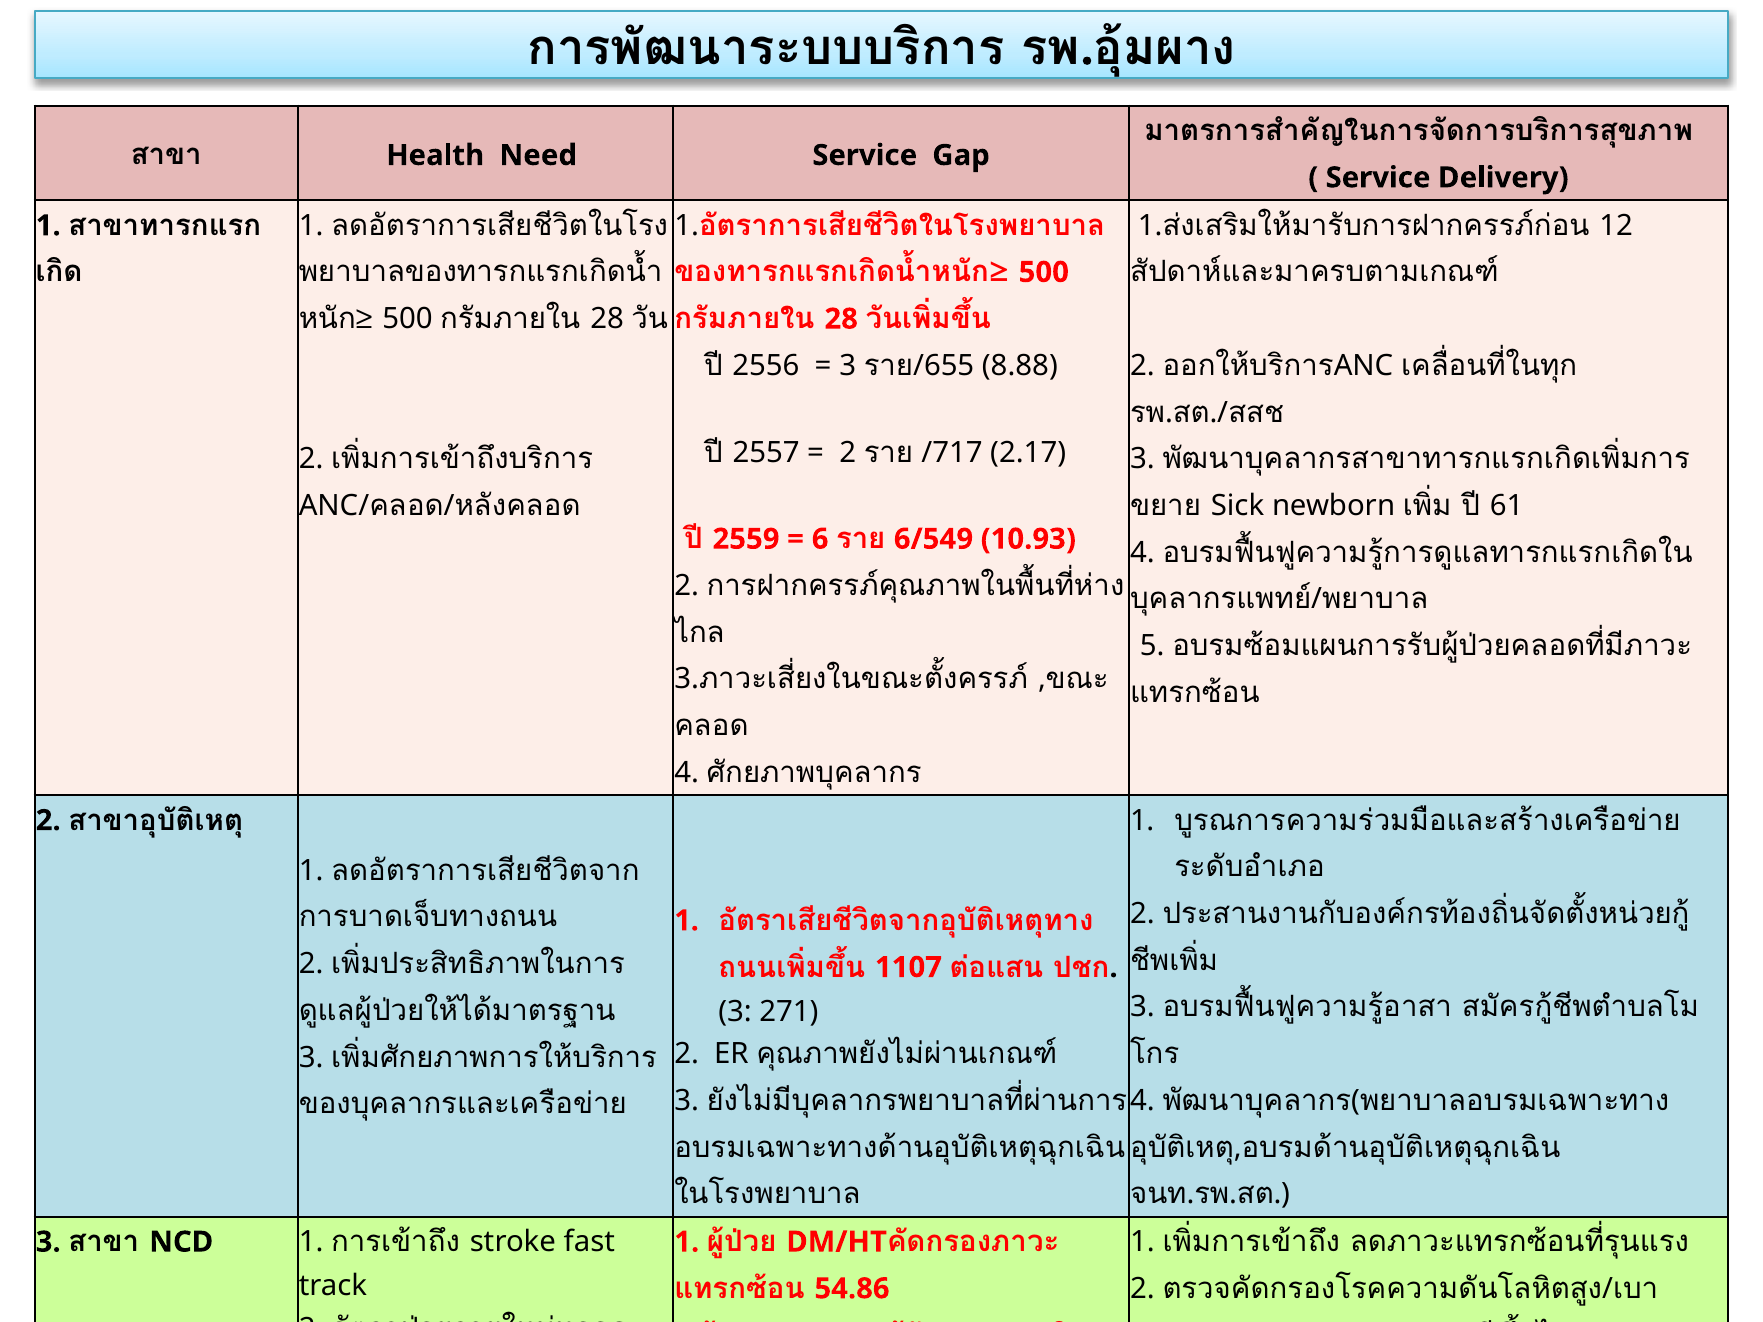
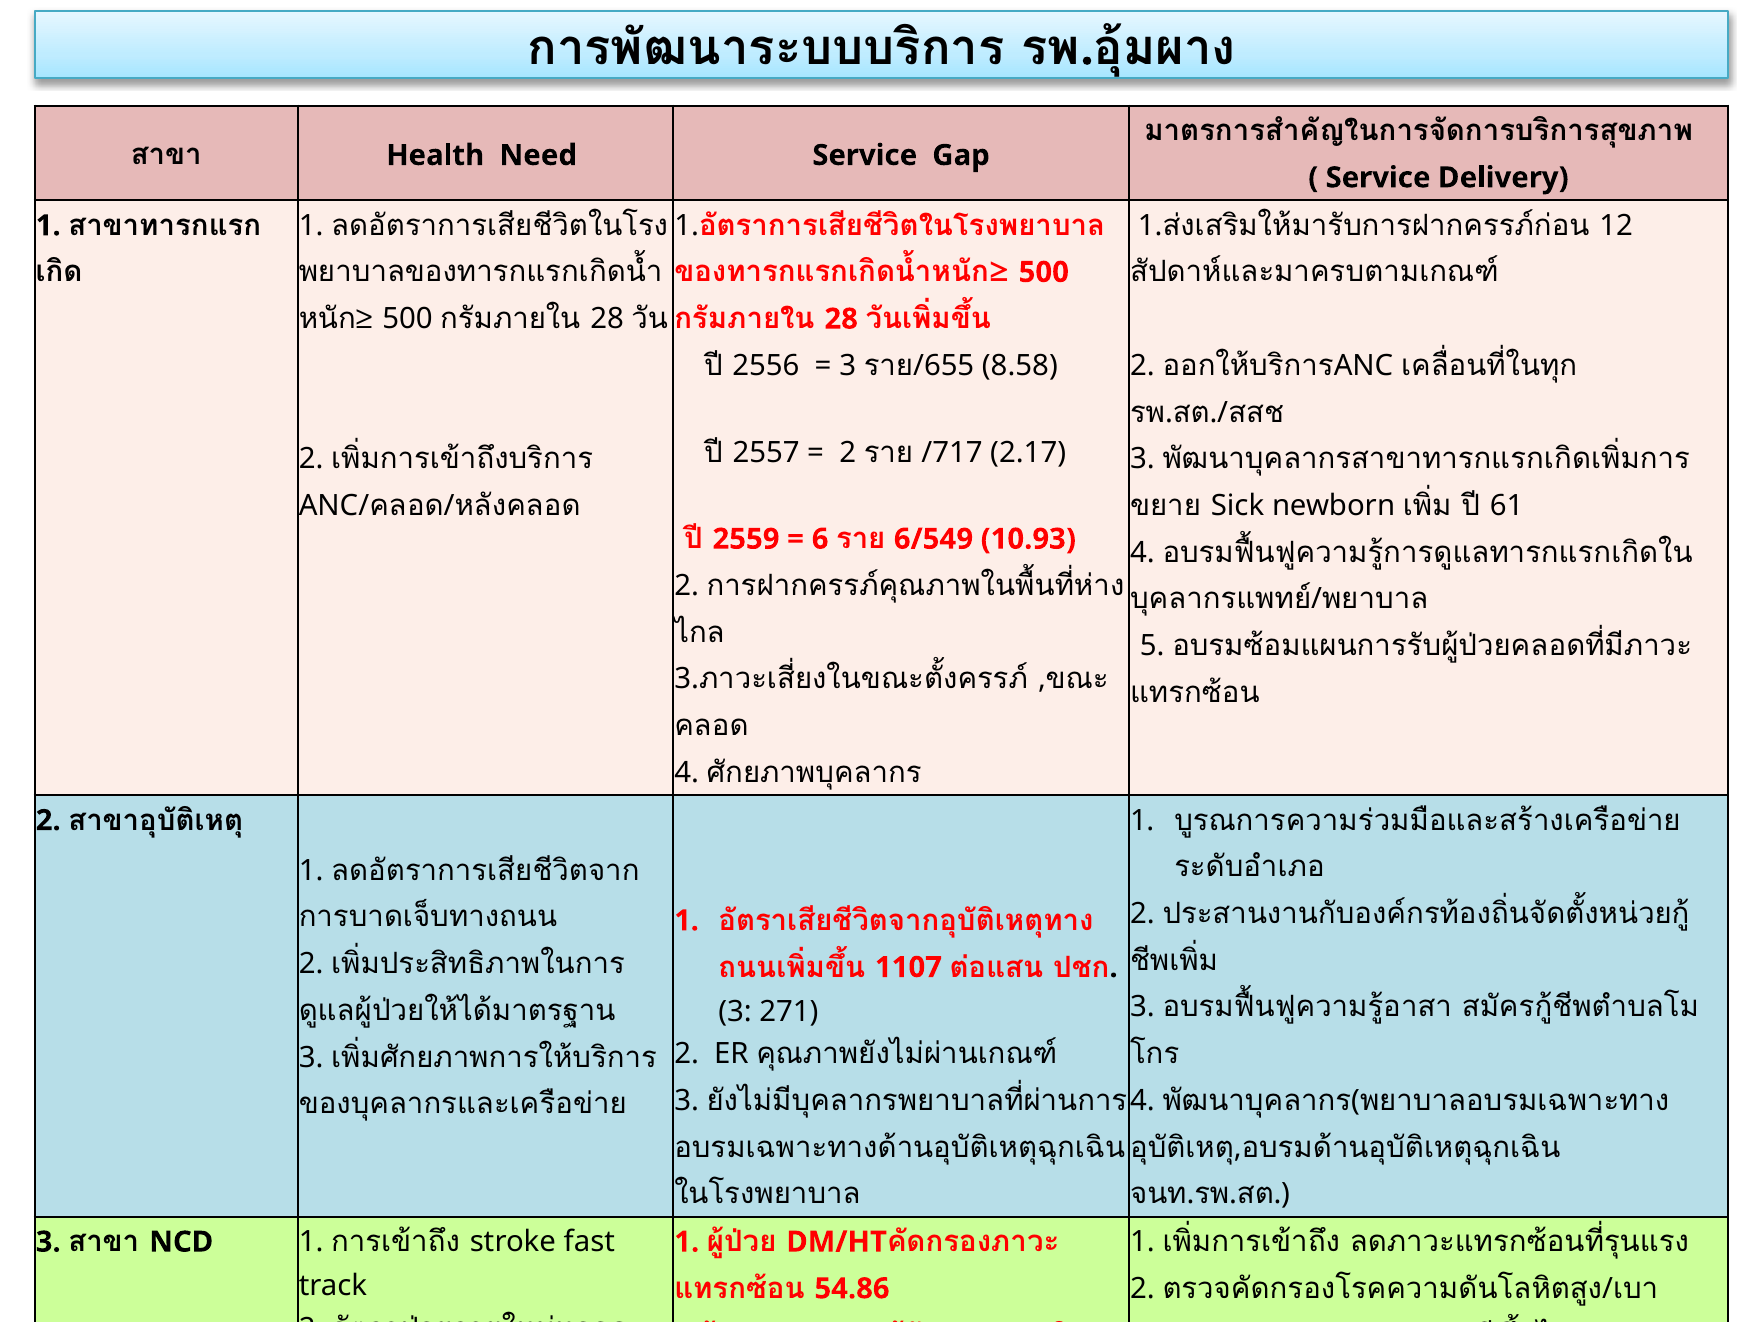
8.88: 8.88 -> 8.58 (1020, 366)
